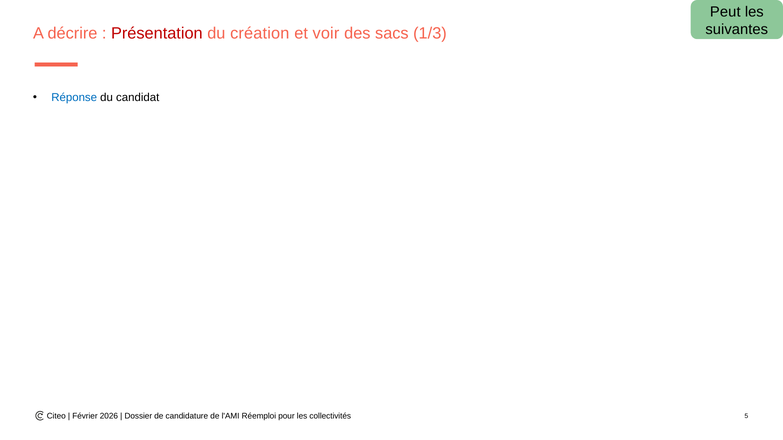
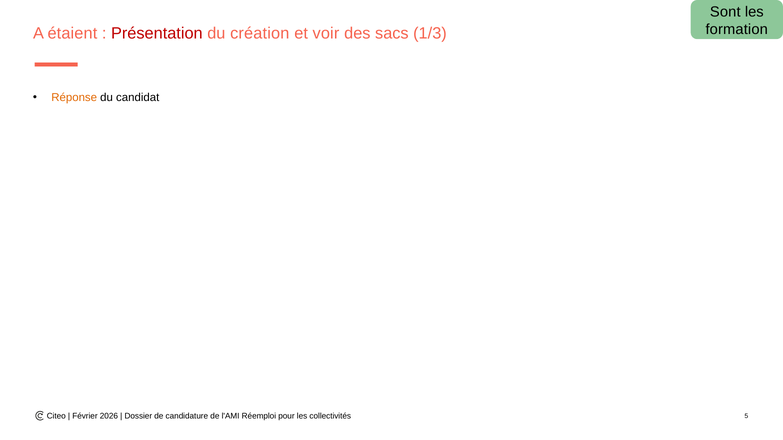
Peut: Peut -> Sont (725, 12)
suivantes: suivantes -> formation (737, 29)
décrire: décrire -> étaient (72, 33)
Réponse colour: blue -> orange (74, 98)
